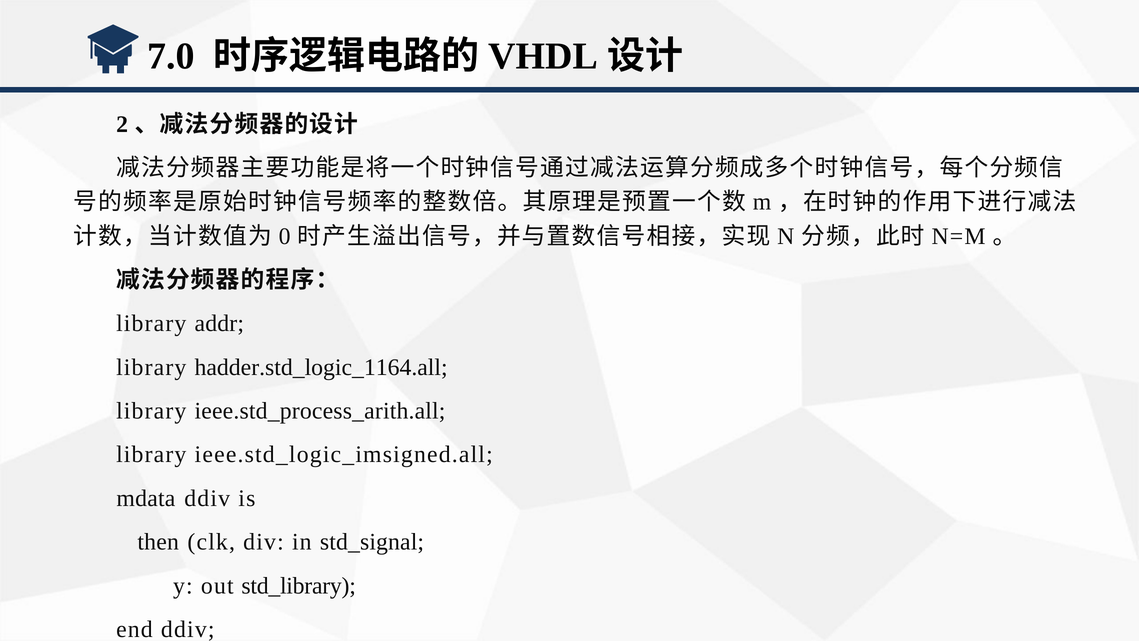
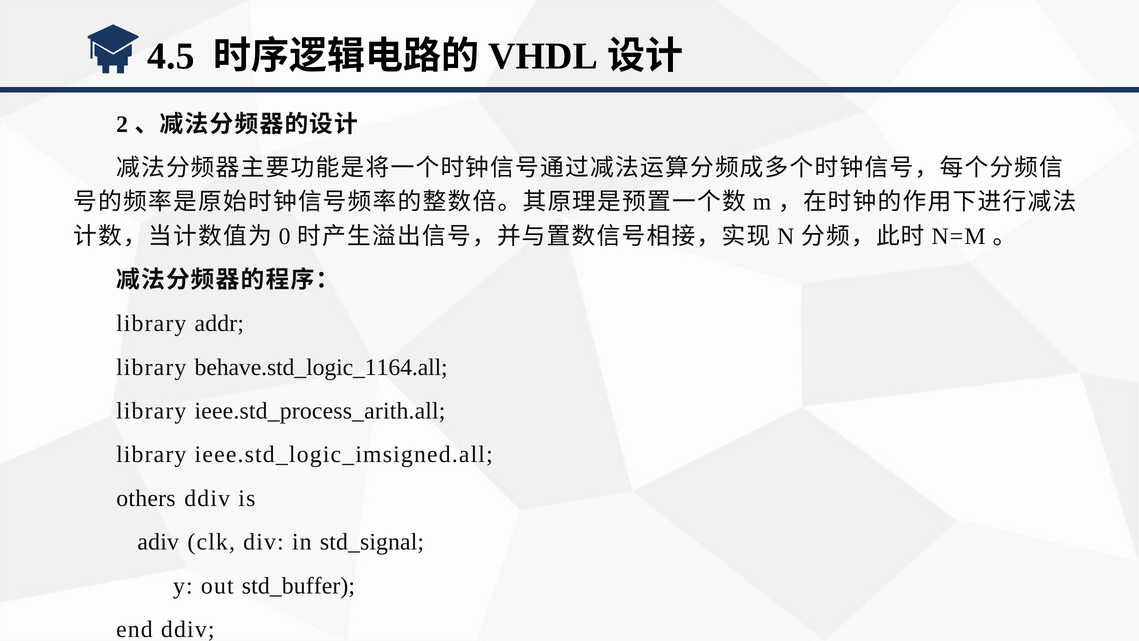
7.0: 7.0 -> 4.5 (171, 56)
hadder.std_logic_1164.all: hadder.std_logic_1164.all -> behave.std_logic_1164.all (321, 367)
mdata: mdata -> others (146, 498)
then: then -> adiv (158, 542)
std_library: std_library -> std_buffer (298, 585)
